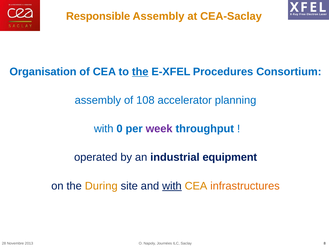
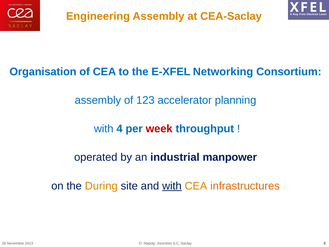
Responsible: Responsible -> Engineering (98, 16)
the underline: present -> none (140, 72)
Procedures: Procedures -> Networking (223, 72)
108: 108 -> 123 (145, 100)
0: 0 -> 4 (120, 129)
week colour: purple -> red (159, 129)
equipment: equipment -> manpower (230, 157)
